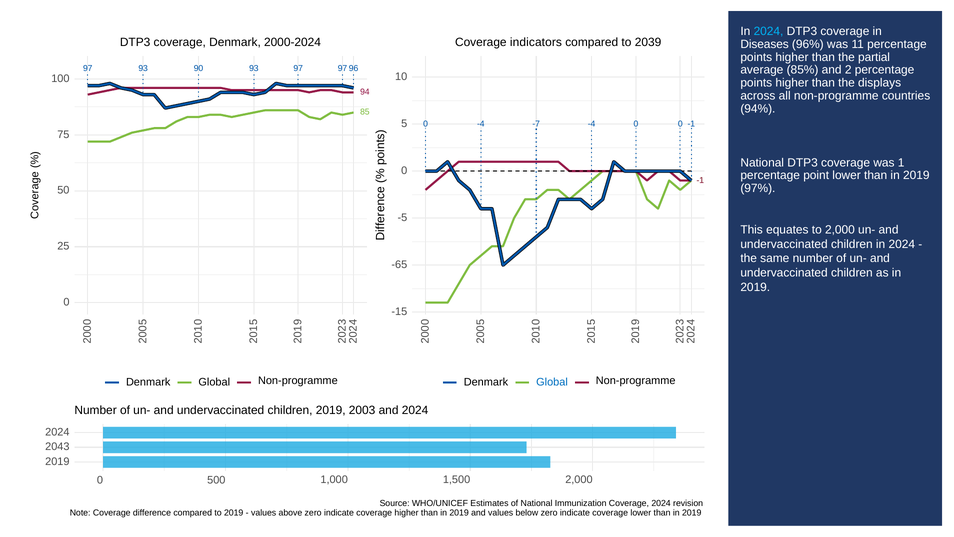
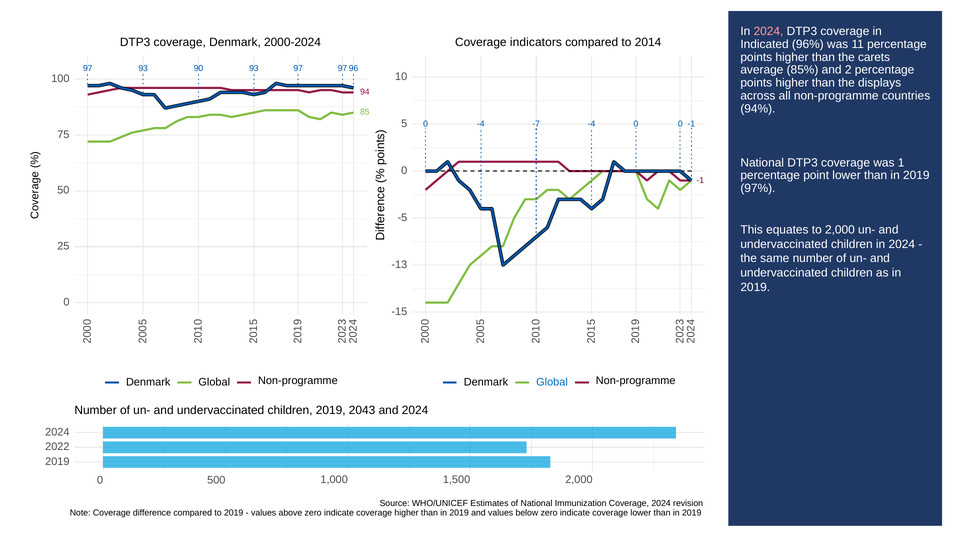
2024 colour: light blue -> pink (768, 31)
2039: 2039 -> 2014 (648, 42)
Diseases: Diseases -> Indicated (765, 44)
partial: partial -> carets (874, 57)
-65: -65 -> -13 (399, 264)
2003: 2003 -> 2043 (362, 410)
2043: 2043 -> 2022 (57, 447)
